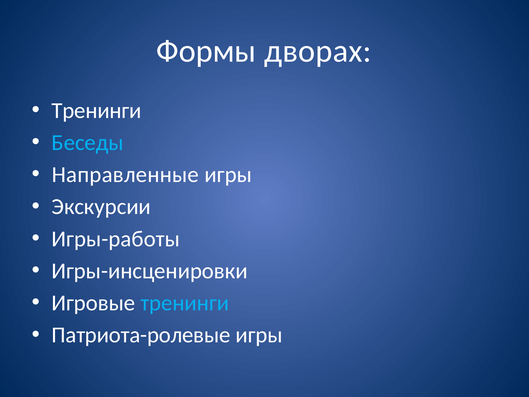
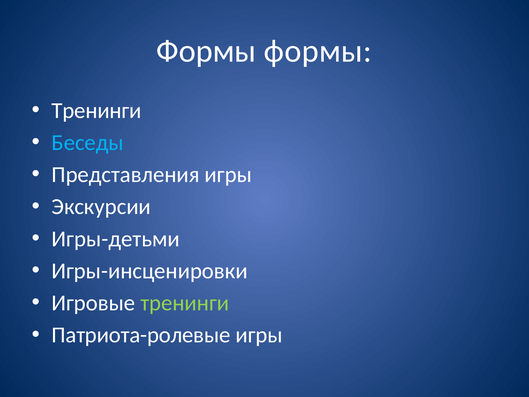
Формы дворах: дворах -> формы (318, 51)
Направленные: Направленные -> Представления (126, 175)
Игры-работы: Игры-работы -> Игры-детьми (116, 239)
тренинги colour: light blue -> light green (185, 303)
